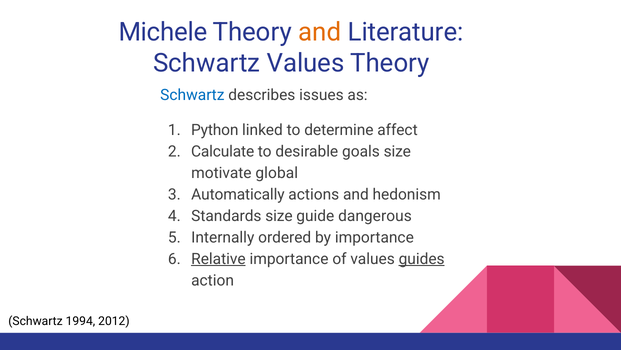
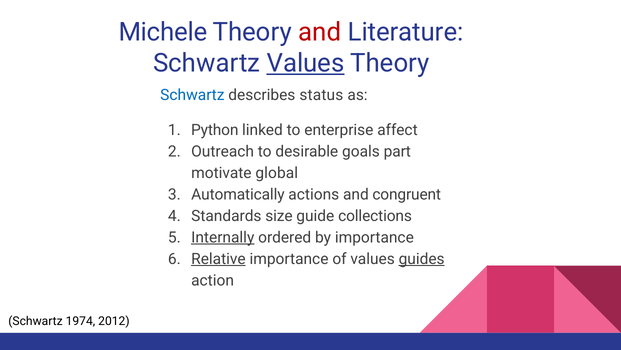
and colour: orange -> red (320, 32)
Values underline: none -> present (306, 63)
issues: issues -> status (321, 95)
determine: determine -> enterprise (339, 130)
Calculate: Calculate -> Outreach (223, 151)
goals size: size -> part (397, 151)
hedonism: hedonism -> congruent (407, 194)
dangerous: dangerous -> collections (375, 216)
Internally underline: none -> present (223, 237)
1994: 1994 -> 1974 (80, 320)
